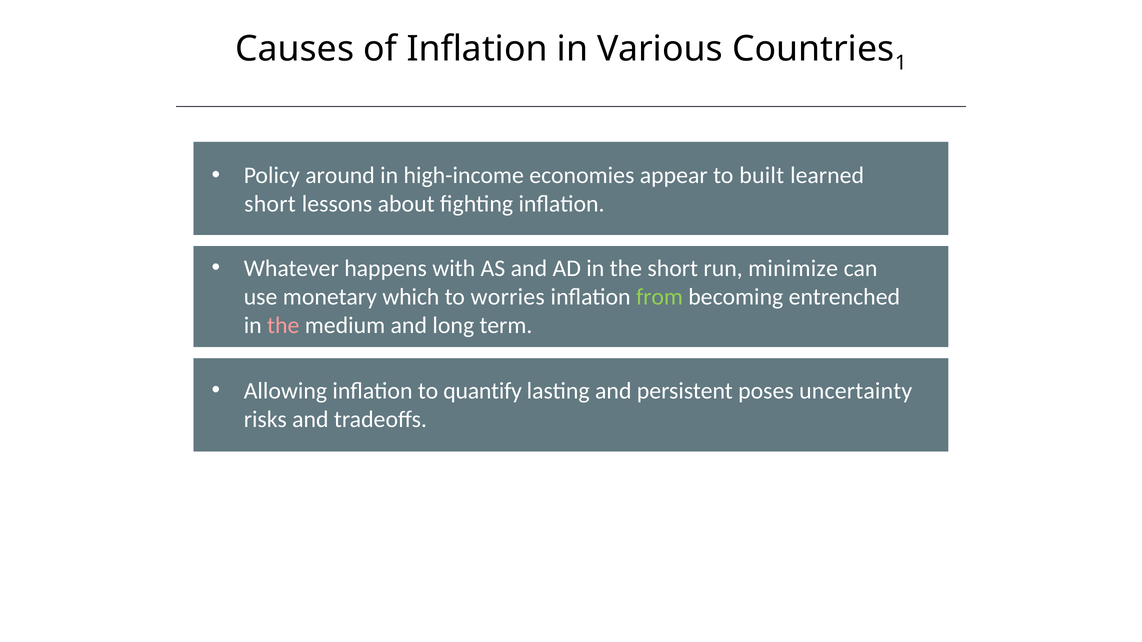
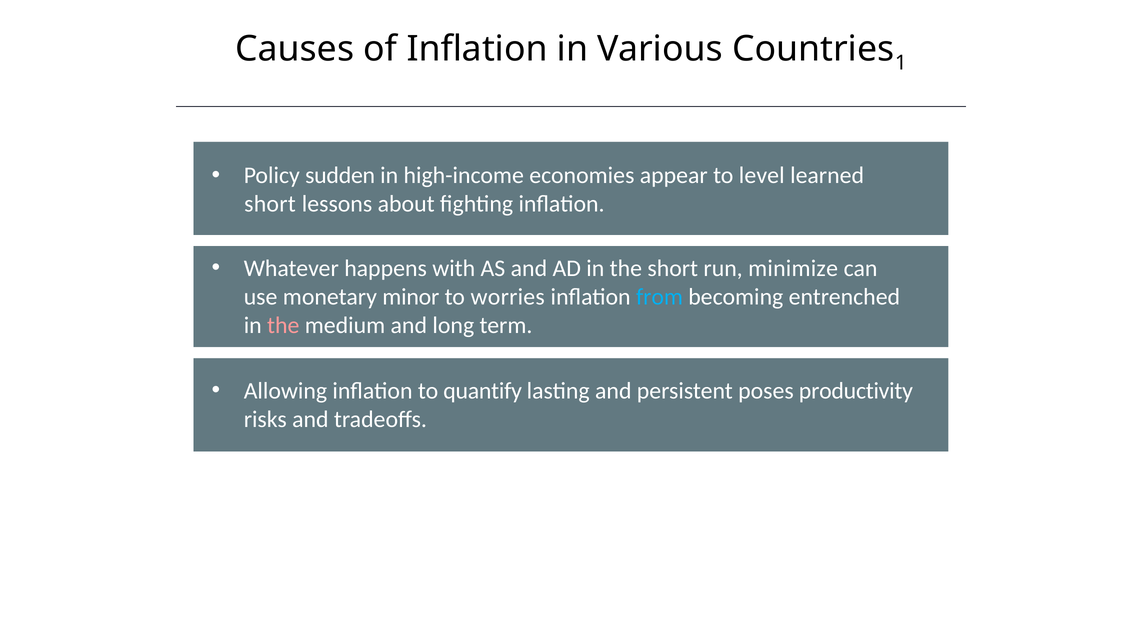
around: around -> sudden (340, 176)
built: built -> level (762, 176)
which: which -> minor (411, 297)
from colour: light green -> light blue (659, 297)
uncertainty: uncertainty -> productivity (856, 391)
